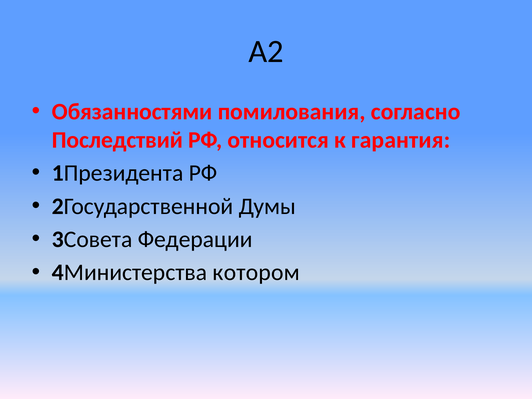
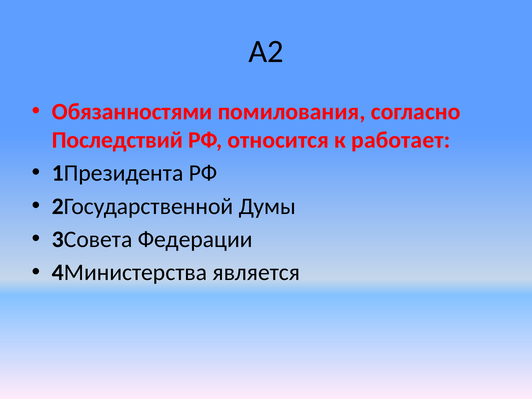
гарантия: гарантия -> работает (401, 140)
котором: котором -> является (256, 272)
